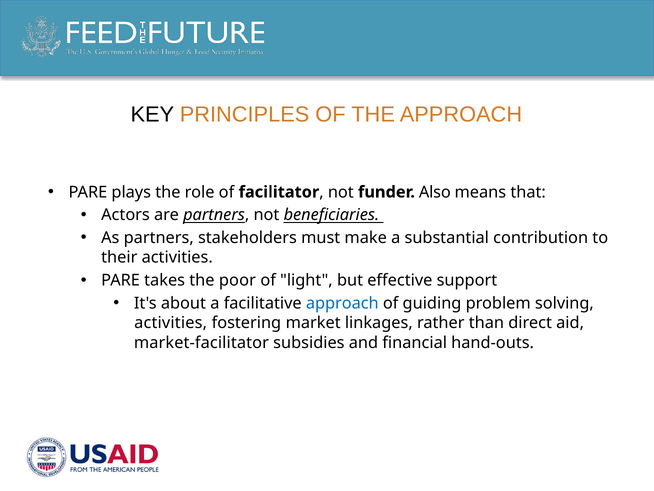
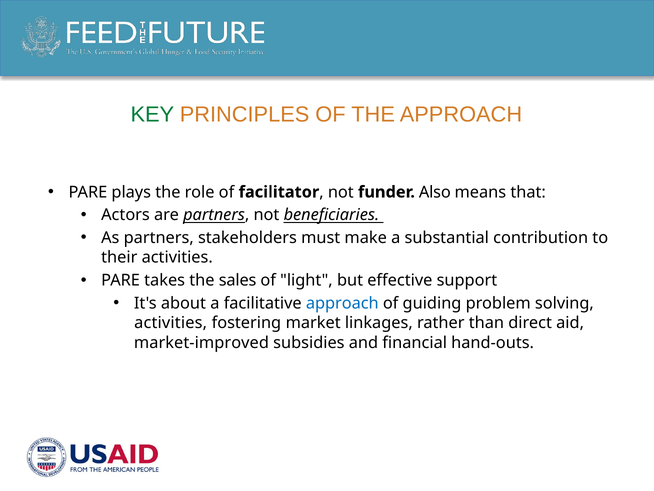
KEY colour: black -> green (152, 114)
poor: poor -> sales (238, 280)
market-facilitator: market-facilitator -> market-improved (201, 342)
